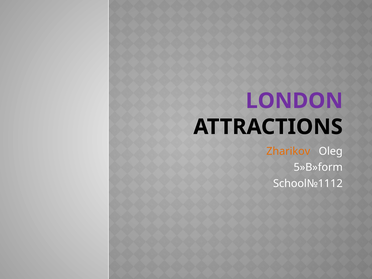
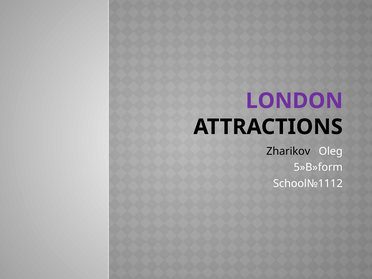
Zharikov colour: orange -> black (288, 151)
